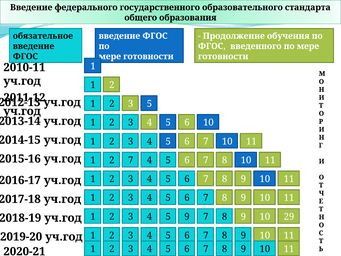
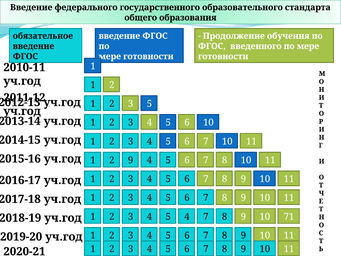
2 7: 7 -> 9 (131, 160)
5 9: 9 -> 4 (187, 216)
29: 29 -> 71 (289, 216)
